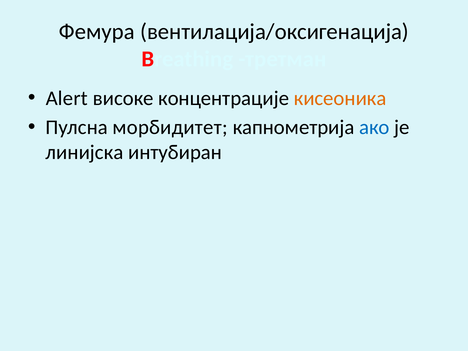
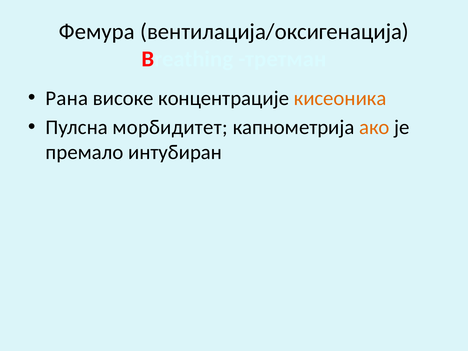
Alert: Alert -> Рана (67, 98)
ако colour: blue -> orange (374, 127)
линијска: линијска -> премало (85, 152)
